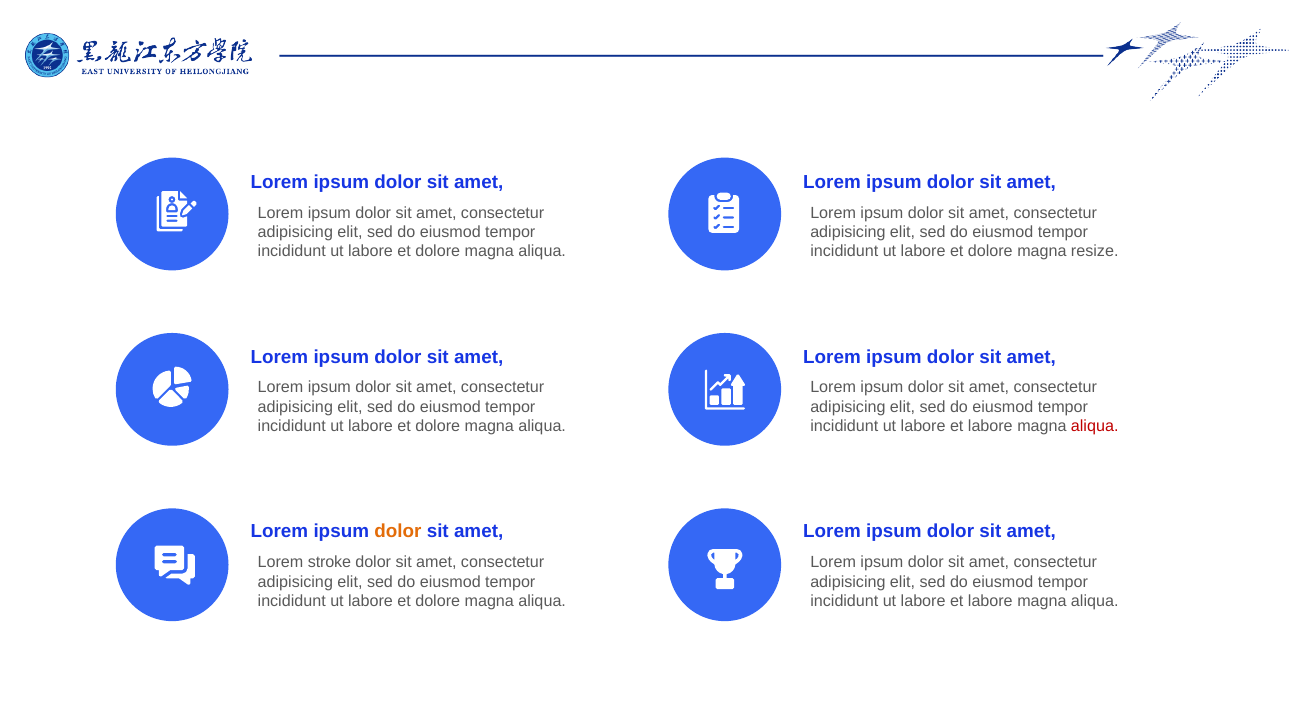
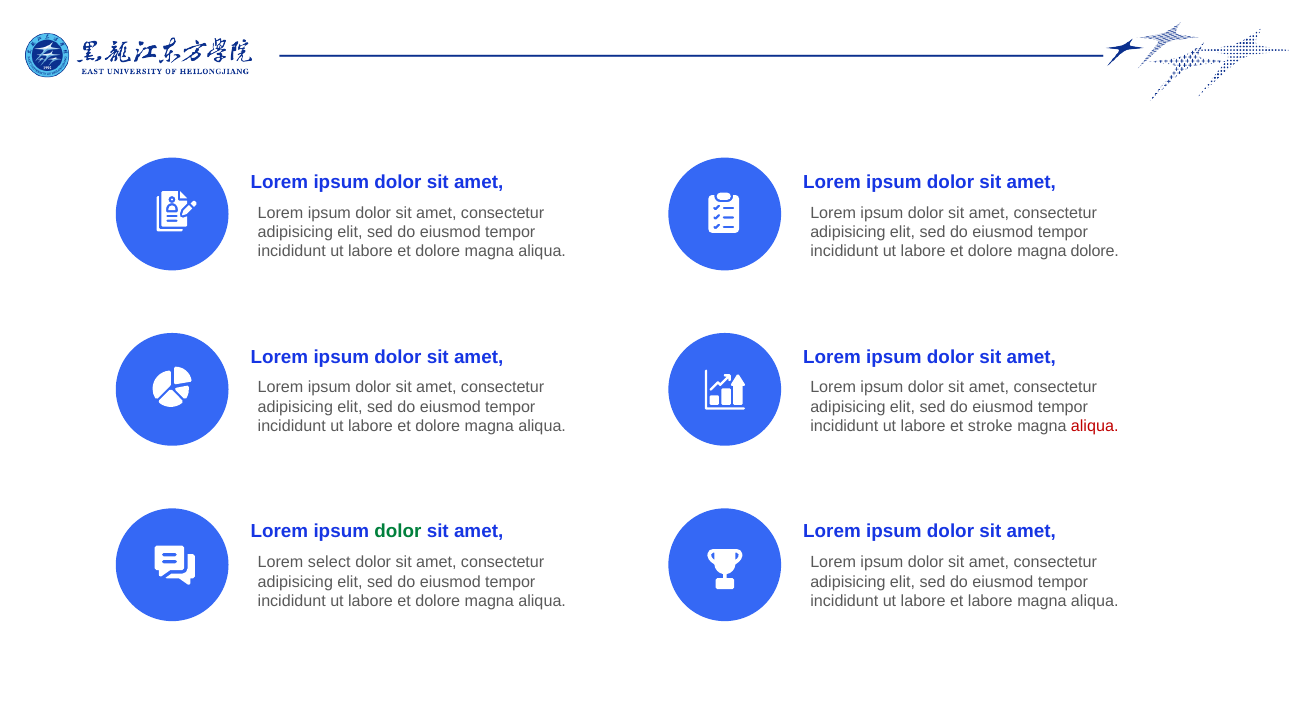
magna resize: resize -> dolore (1095, 252)
labore: labore -> stroke (990, 426)
dolor colour: orange -> green (398, 531)
stroke: stroke -> select (329, 562)
